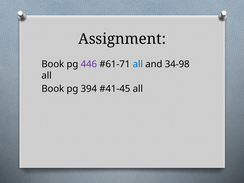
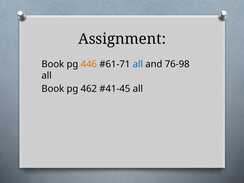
446 colour: purple -> orange (89, 64)
34-98: 34-98 -> 76-98 (177, 64)
394: 394 -> 462 (89, 89)
